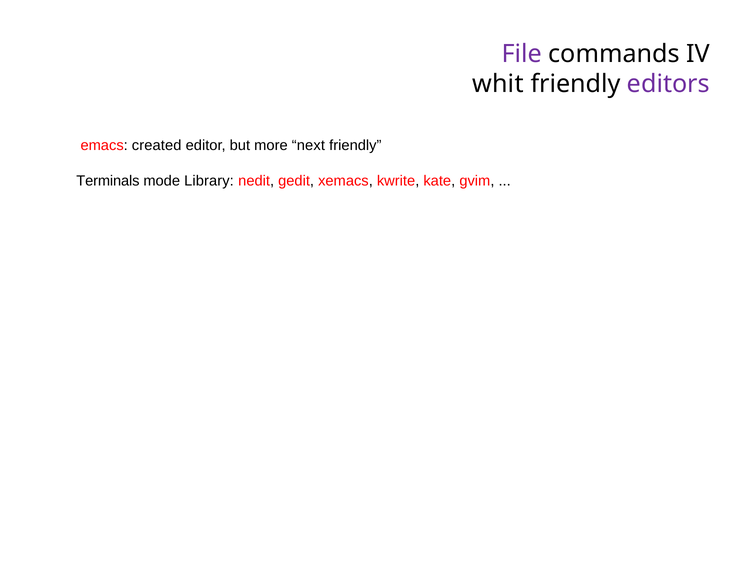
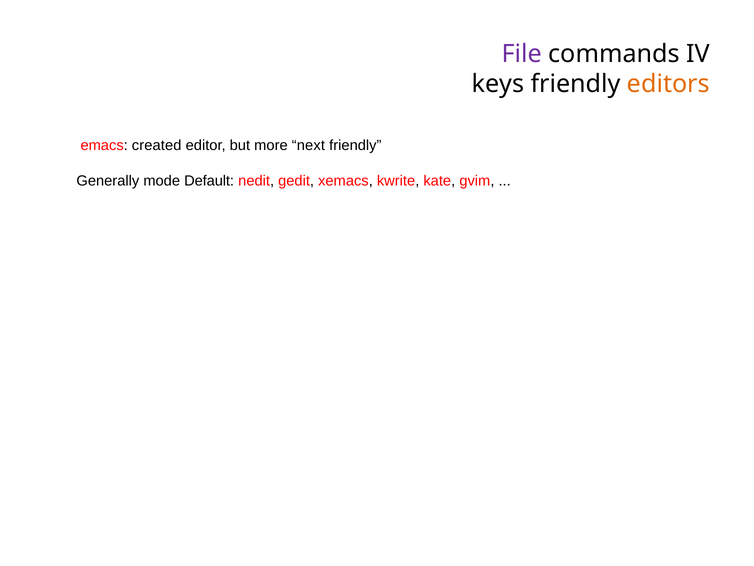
whit: whit -> keys (498, 84)
editors colour: purple -> orange (668, 84)
Terminals: Terminals -> Generally (108, 181)
Library: Library -> Default (209, 181)
